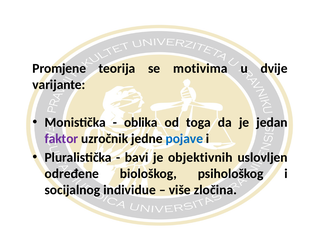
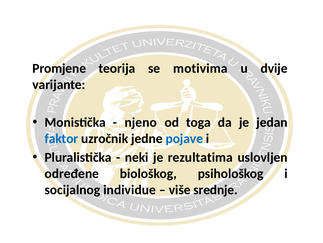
oblika: oblika -> njeno (141, 122)
faktor colour: purple -> blue (61, 138)
bavi: bavi -> neki (137, 157)
objektivnih: objektivnih -> rezultatima (200, 157)
zločina: zločina -> srednje (216, 189)
